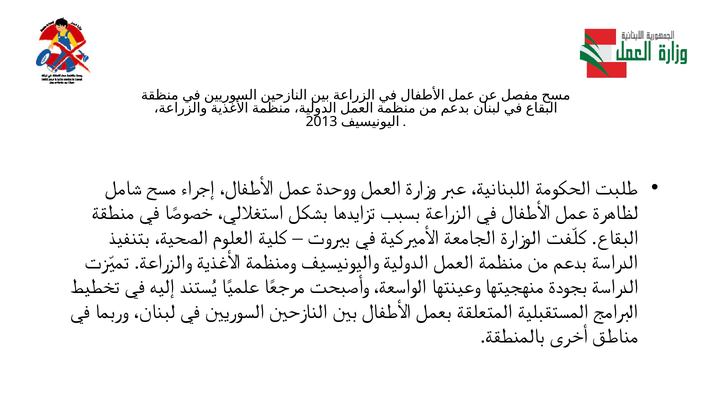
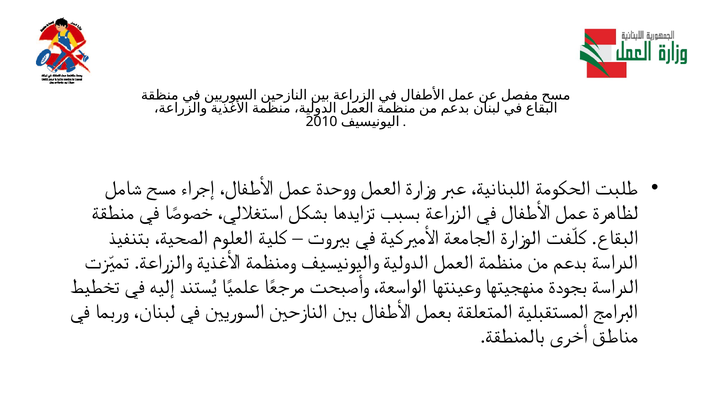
2013: 2013 -> 2010 (322, 122)
